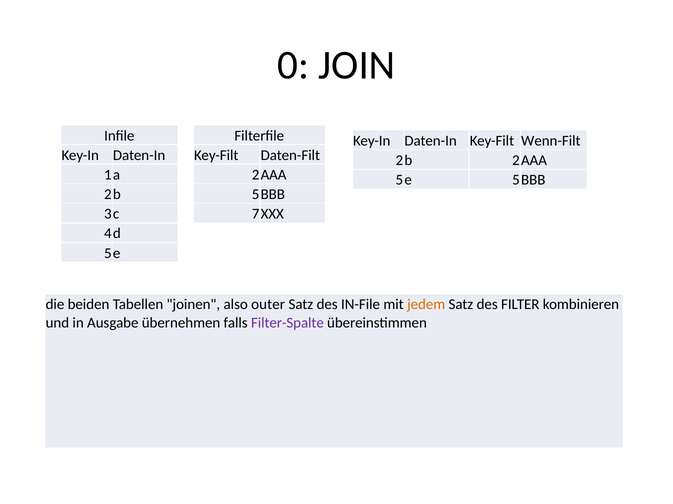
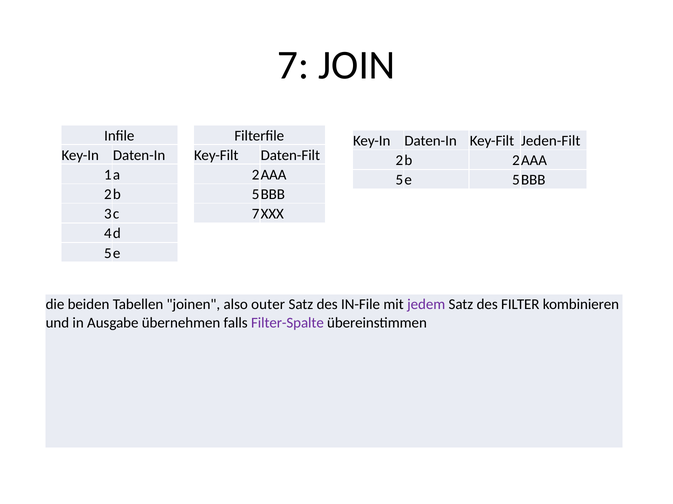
0: 0 -> 7 (293, 65)
Wenn-Filt: Wenn-Filt -> Jeden-Filt (551, 141)
jedem colour: orange -> purple (426, 305)
